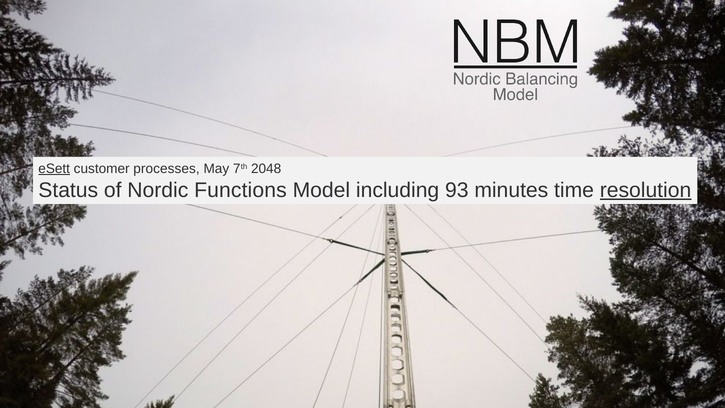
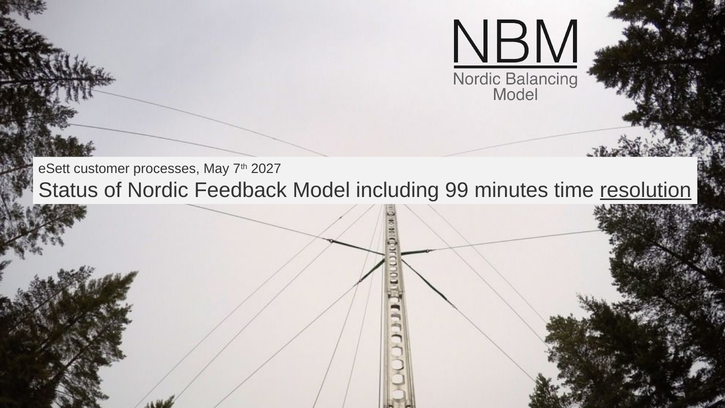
eSett underline: present -> none (54, 169)
2048: 2048 -> 2027 (266, 169)
Functions: Functions -> Feedback (241, 190)
93: 93 -> 99 (457, 190)
